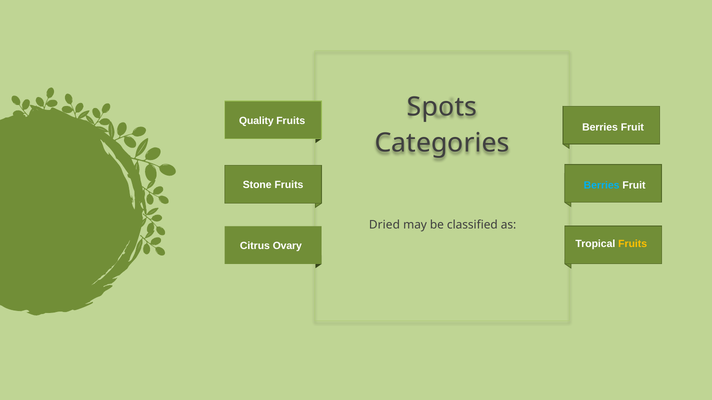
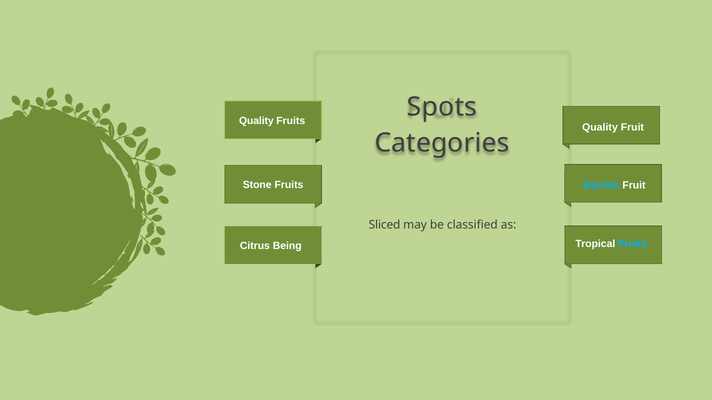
Berries: Berries -> Quality (600, 127)
Dried: Dried -> Sliced (385, 225)
Ovary: Ovary -> Being (287, 246)
Fruits colour: yellow -> light blue (633, 244)
